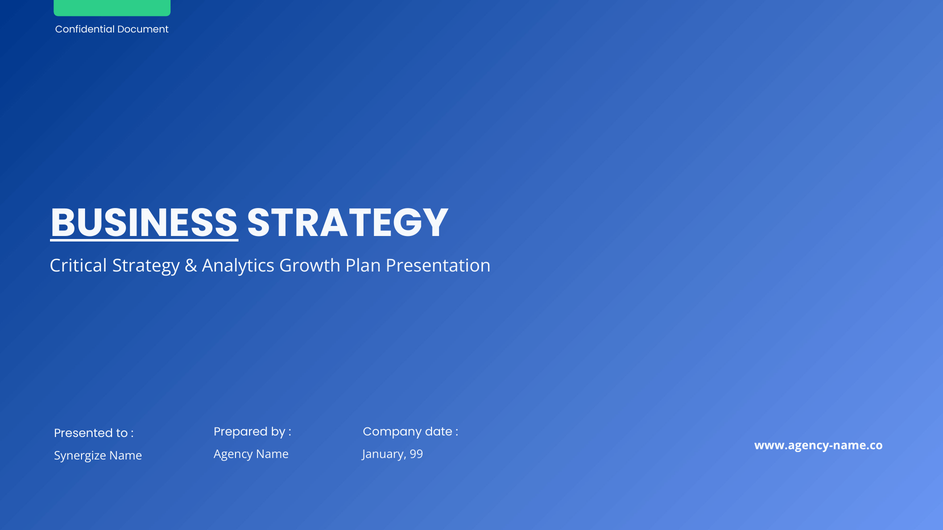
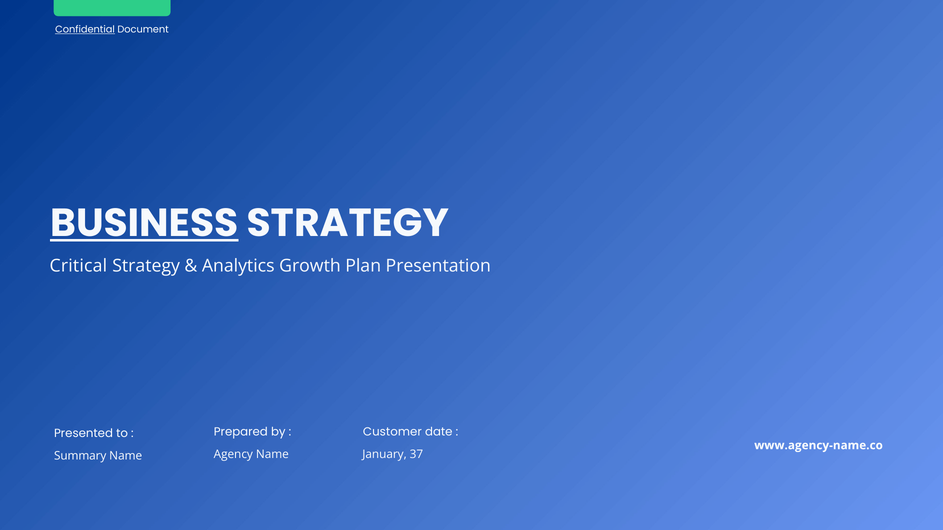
Confidential underline: none -> present (85, 30)
Company: Company -> Customer (392, 432)
99: 99 -> 37 (416, 455)
Synergize: Synergize -> Summary (80, 456)
